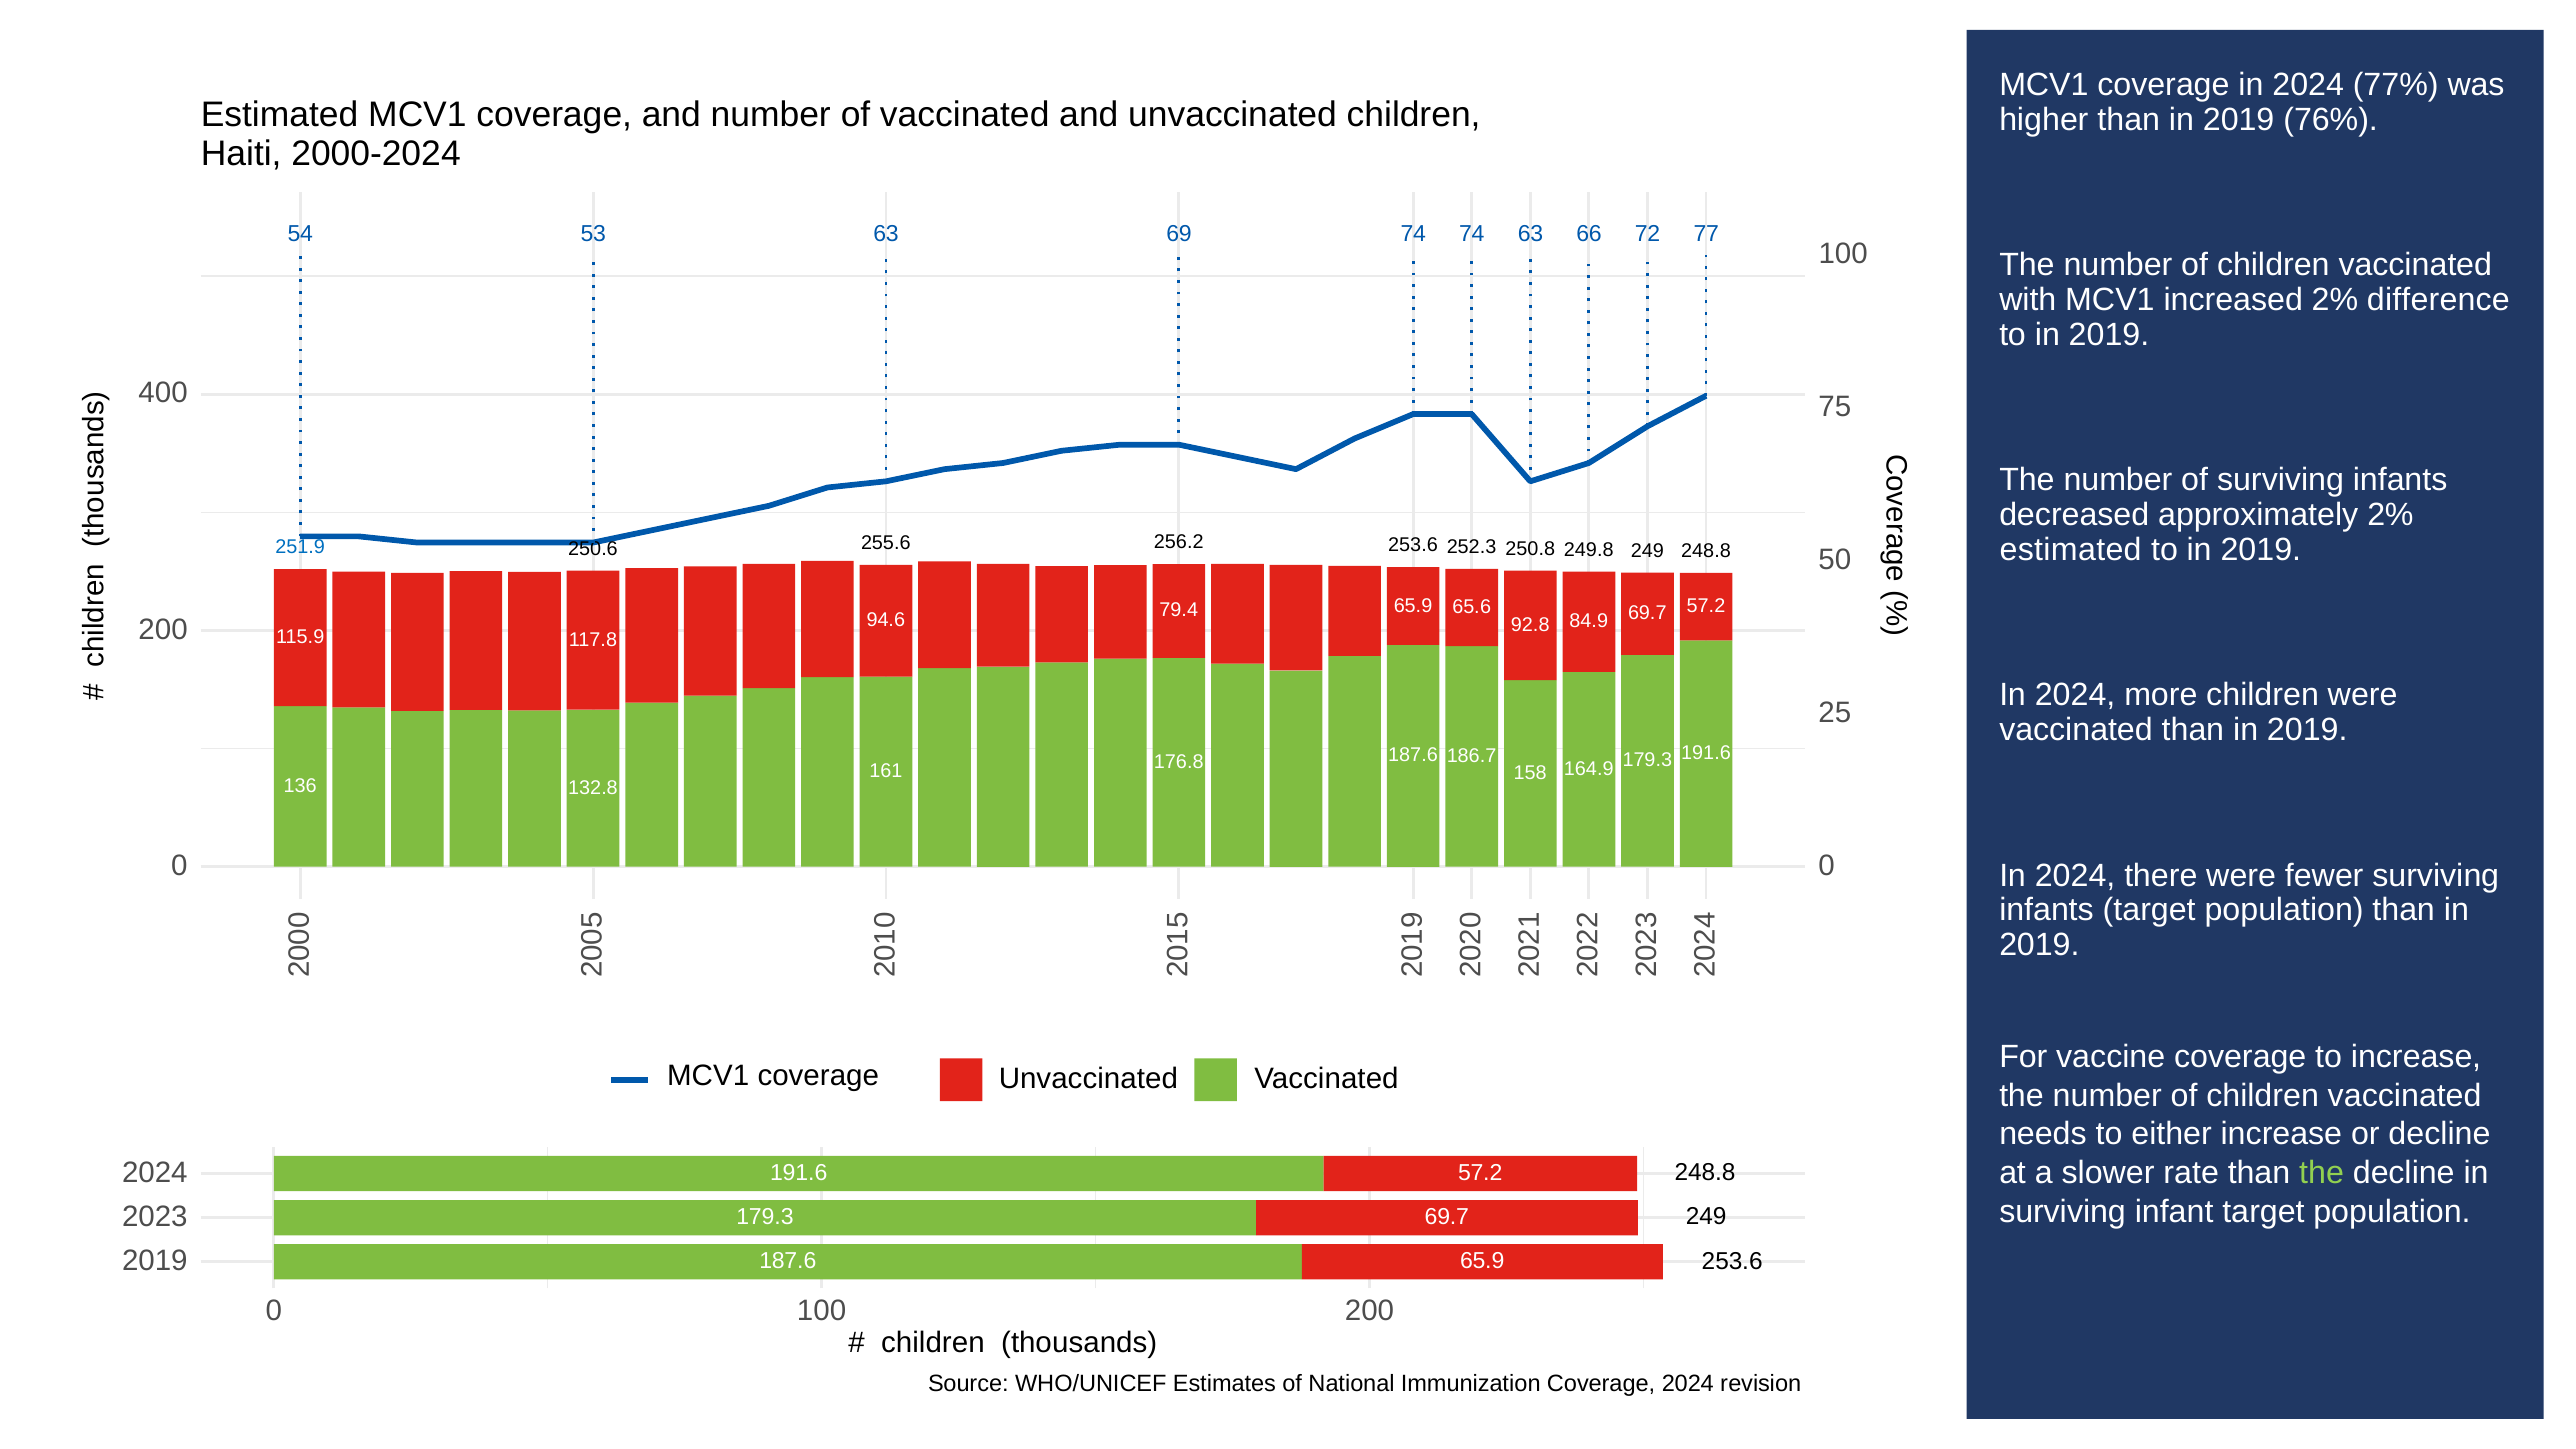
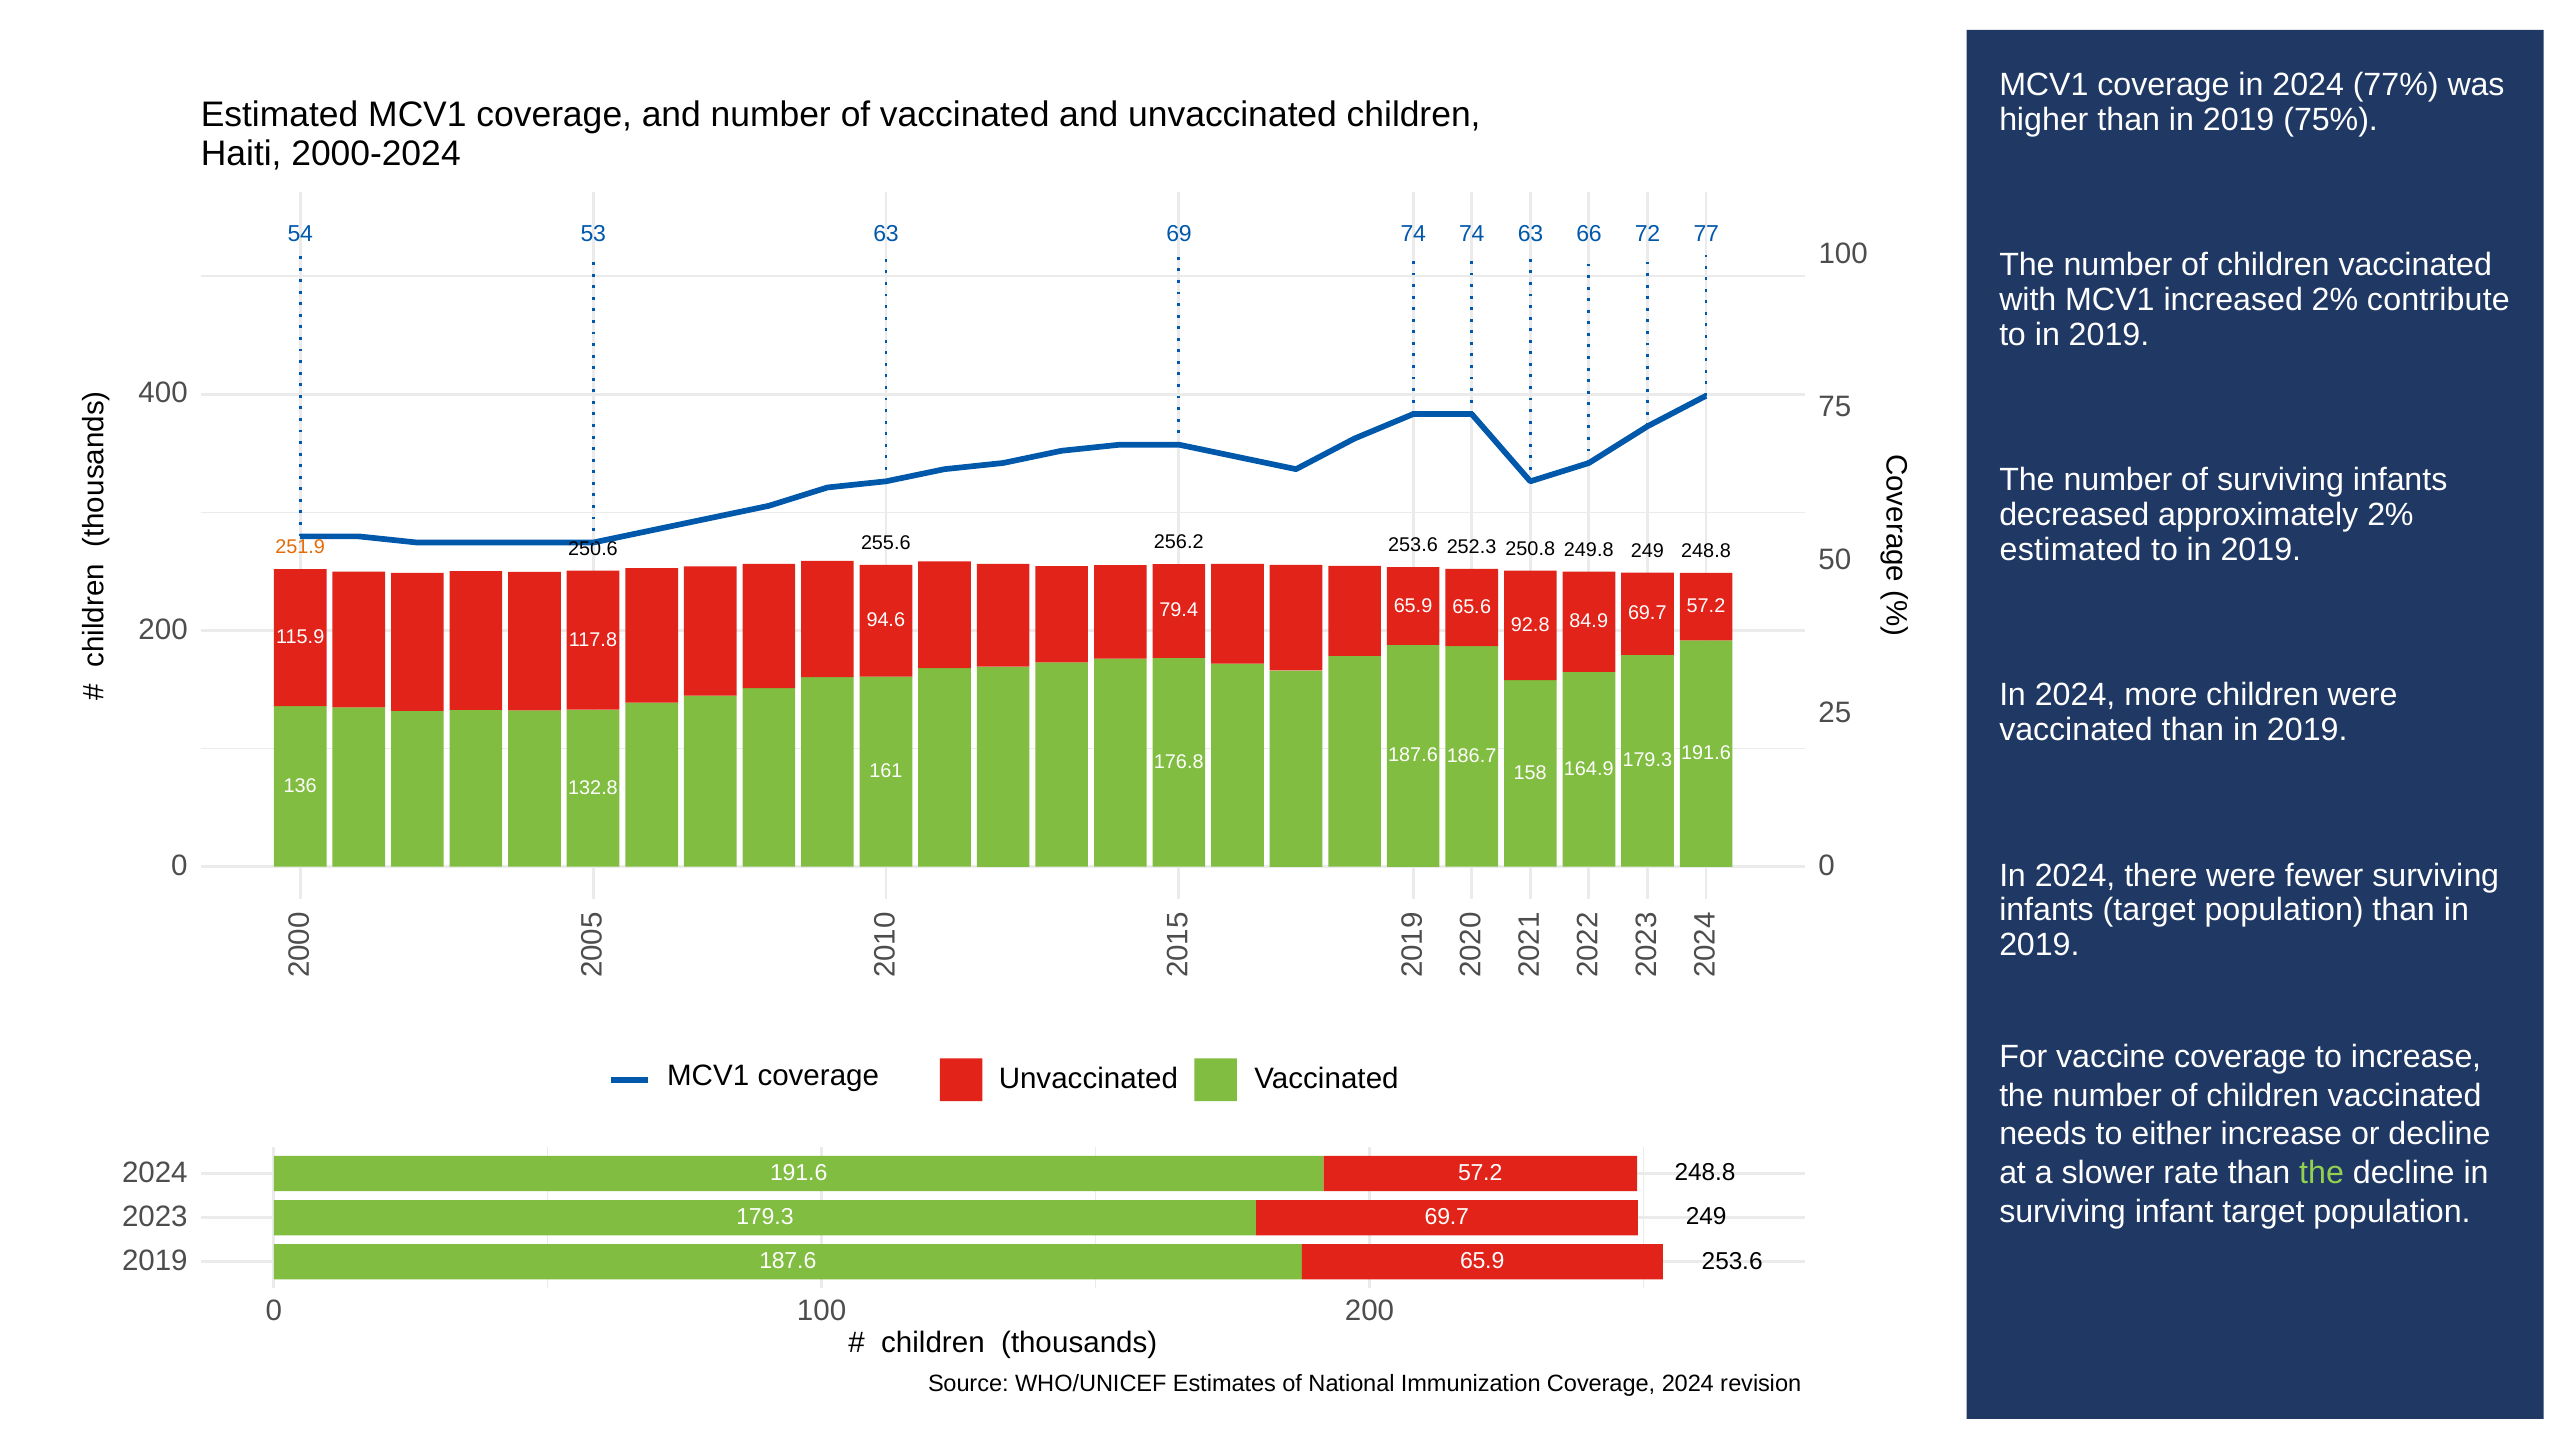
76%: 76% -> 75% (2331, 119)
difference: difference -> contribute (2438, 300)
251.9 colour: blue -> orange (300, 547)
